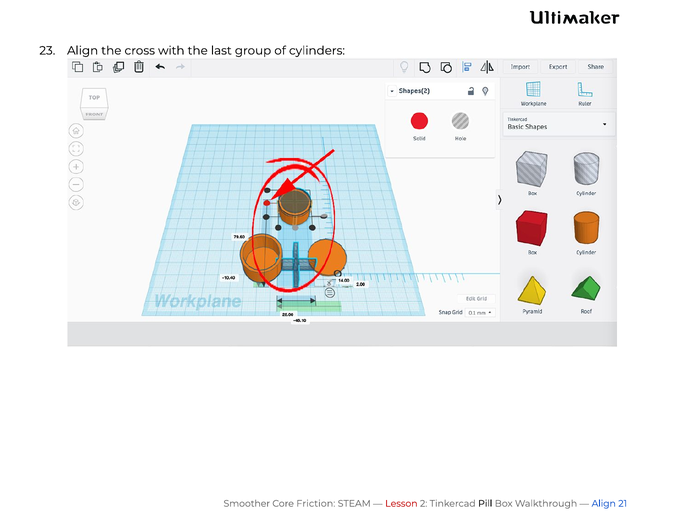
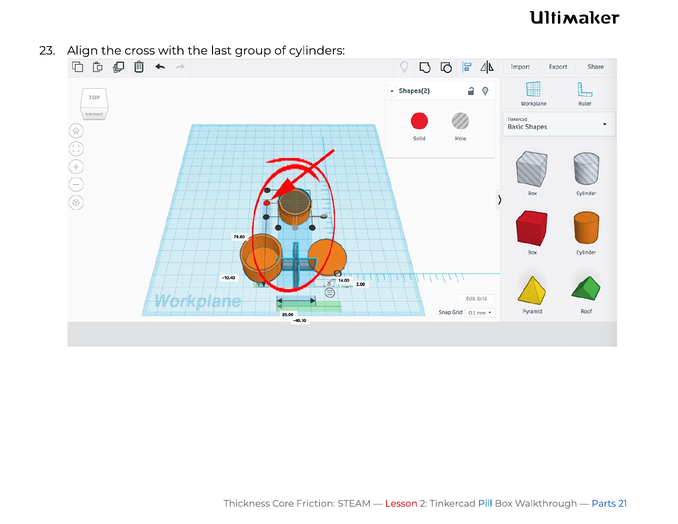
Smoother: Smoother -> Thickness (247, 503)
Pill colour: black -> blue (485, 503)
Align: Align -> Parts (604, 503)
